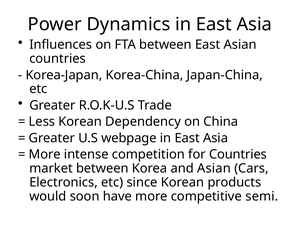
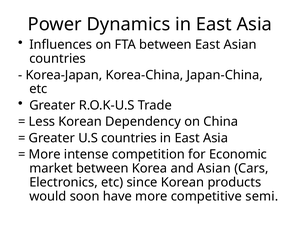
U.S webpage: webpage -> countries (129, 138)
for Countries: Countries -> Economic (238, 154)
